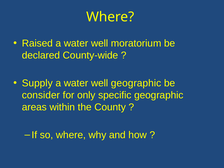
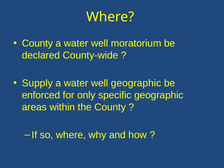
Raised: Raised -> County (37, 43)
consider: consider -> enforced (41, 95)
